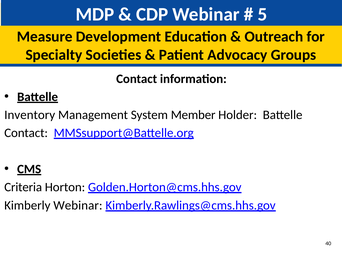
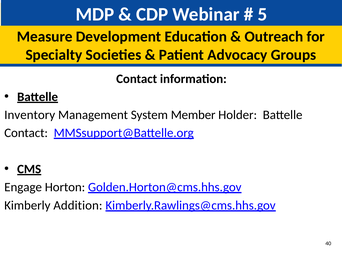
Criteria: Criteria -> Engage (23, 187)
Kimberly Webinar: Webinar -> Addition (78, 205)
